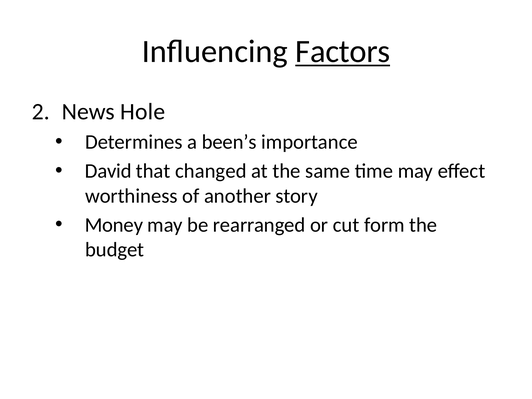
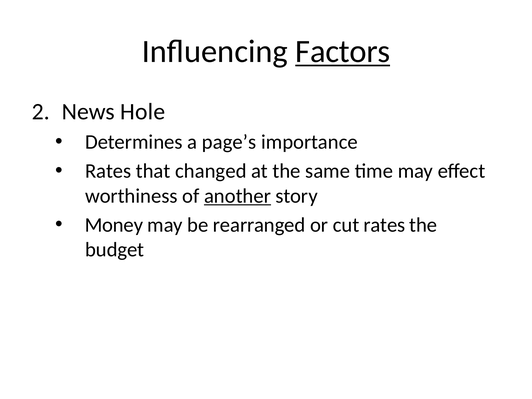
been’s: been’s -> page’s (229, 142)
David: David -> Rates (108, 171)
another underline: none -> present (237, 196)
cut form: form -> rates (384, 225)
